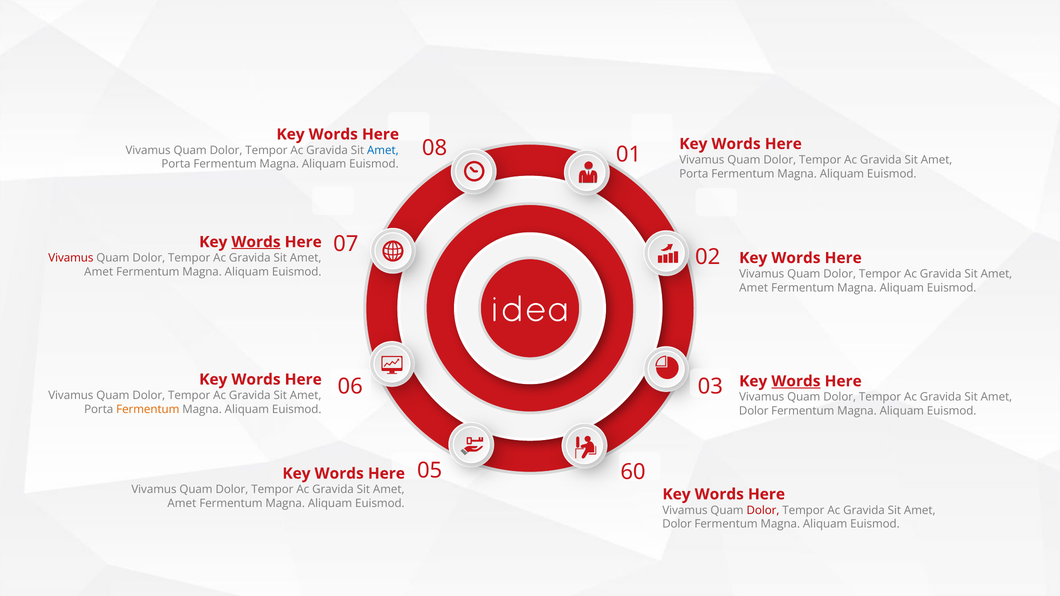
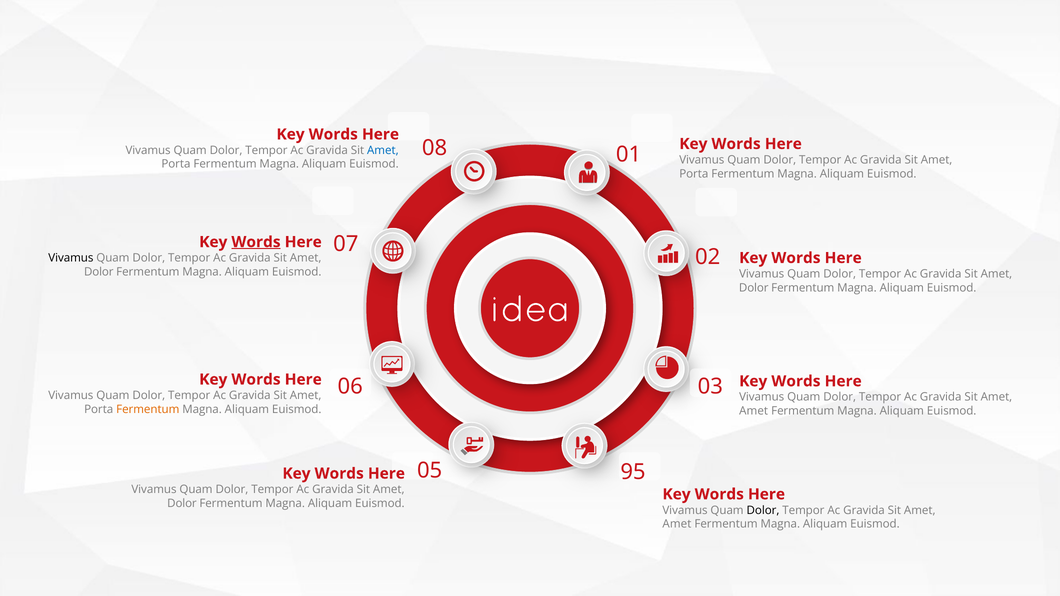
Vivamus colour: red -> black (71, 258)
Amet: Amet -> Dolor (99, 272)
Amet: Amet -> Dolor (754, 288)
Words underline: present -> none (796, 381)
Dolor: Dolor -> Amet (754, 411)
60: 60 -> 95 (633, 472)
Amet: Amet -> Dolor (182, 504)
Dolor colour: red -> black (763, 510)
Dolor: Dolor -> Amet (677, 524)
